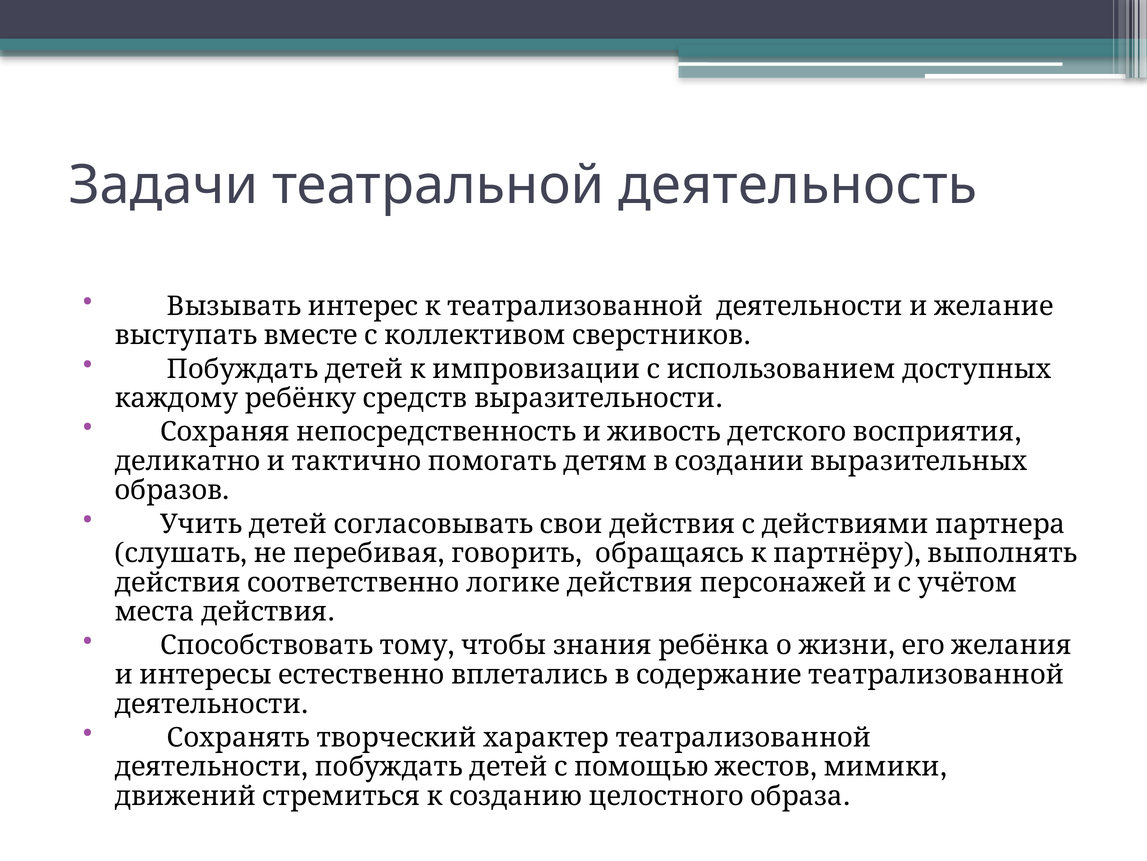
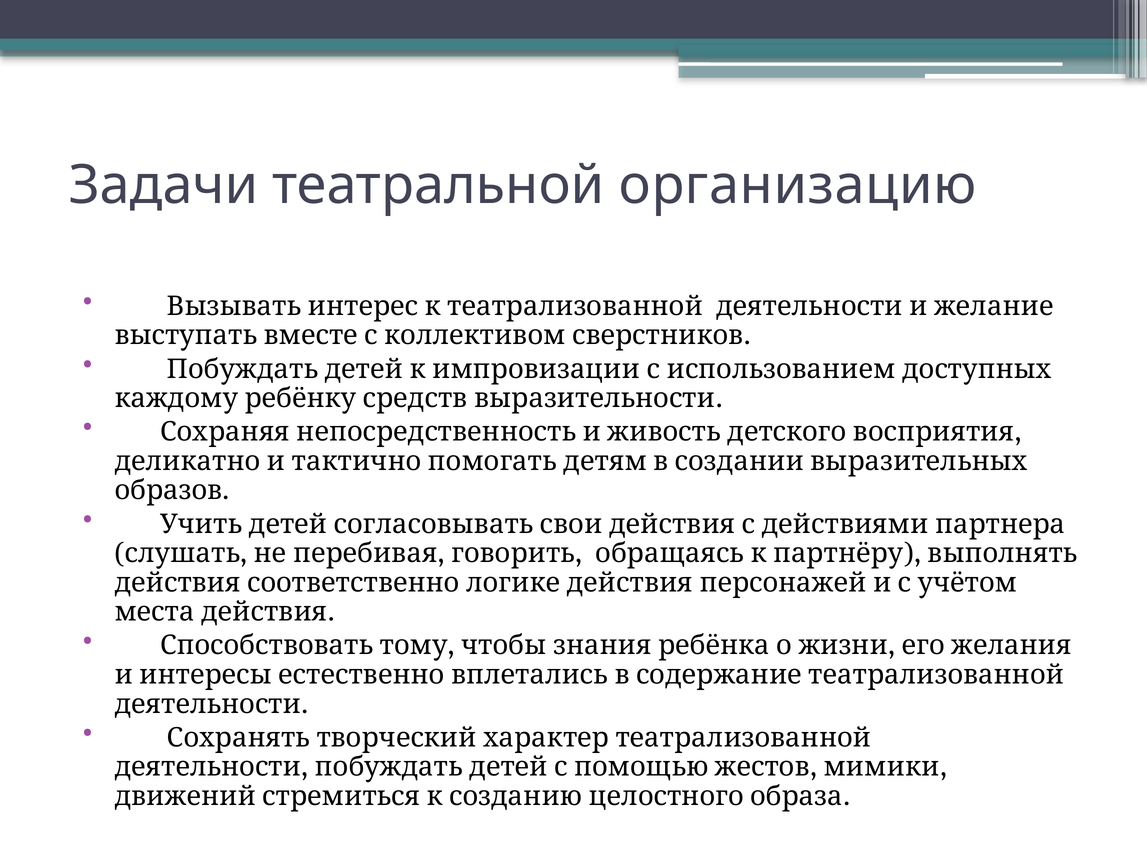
деятельность: деятельность -> организацию (798, 185)
